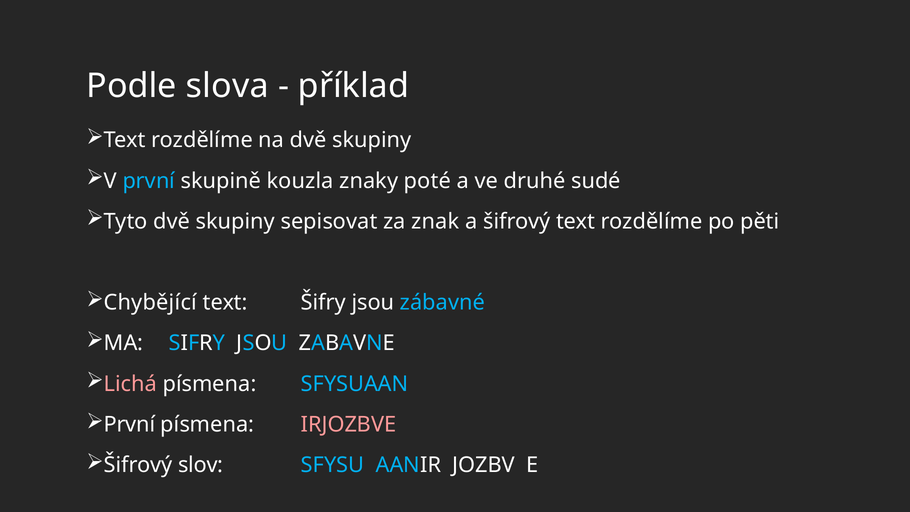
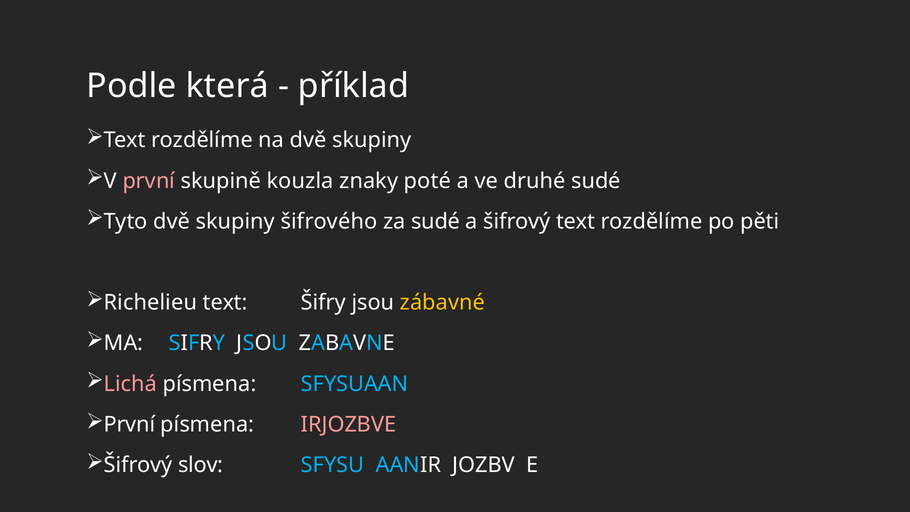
slova: slova -> která (227, 86)
první colour: light blue -> pink (149, 181)
sepisovat: sepisovat -> šifrového (329, 221)
za znak: znak -> sudé (436, 221)
Chybějící: Chybějící -> Richelieu (150, 303)
zábavné colour: light blue -> yellow (442, 303)
